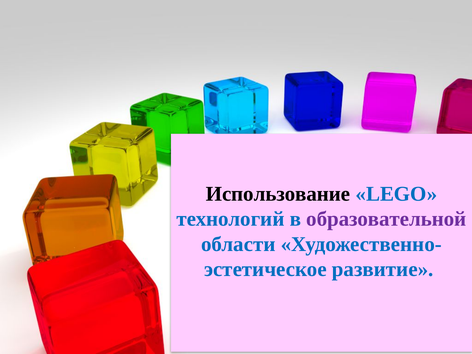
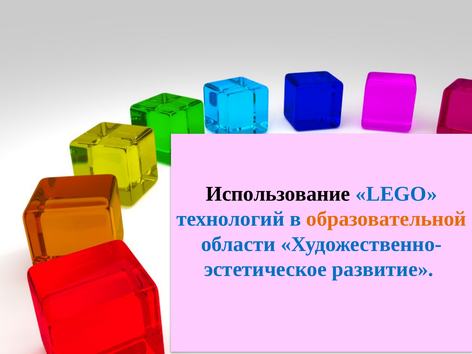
образовательной colour: purple -> orange (386, 219)
